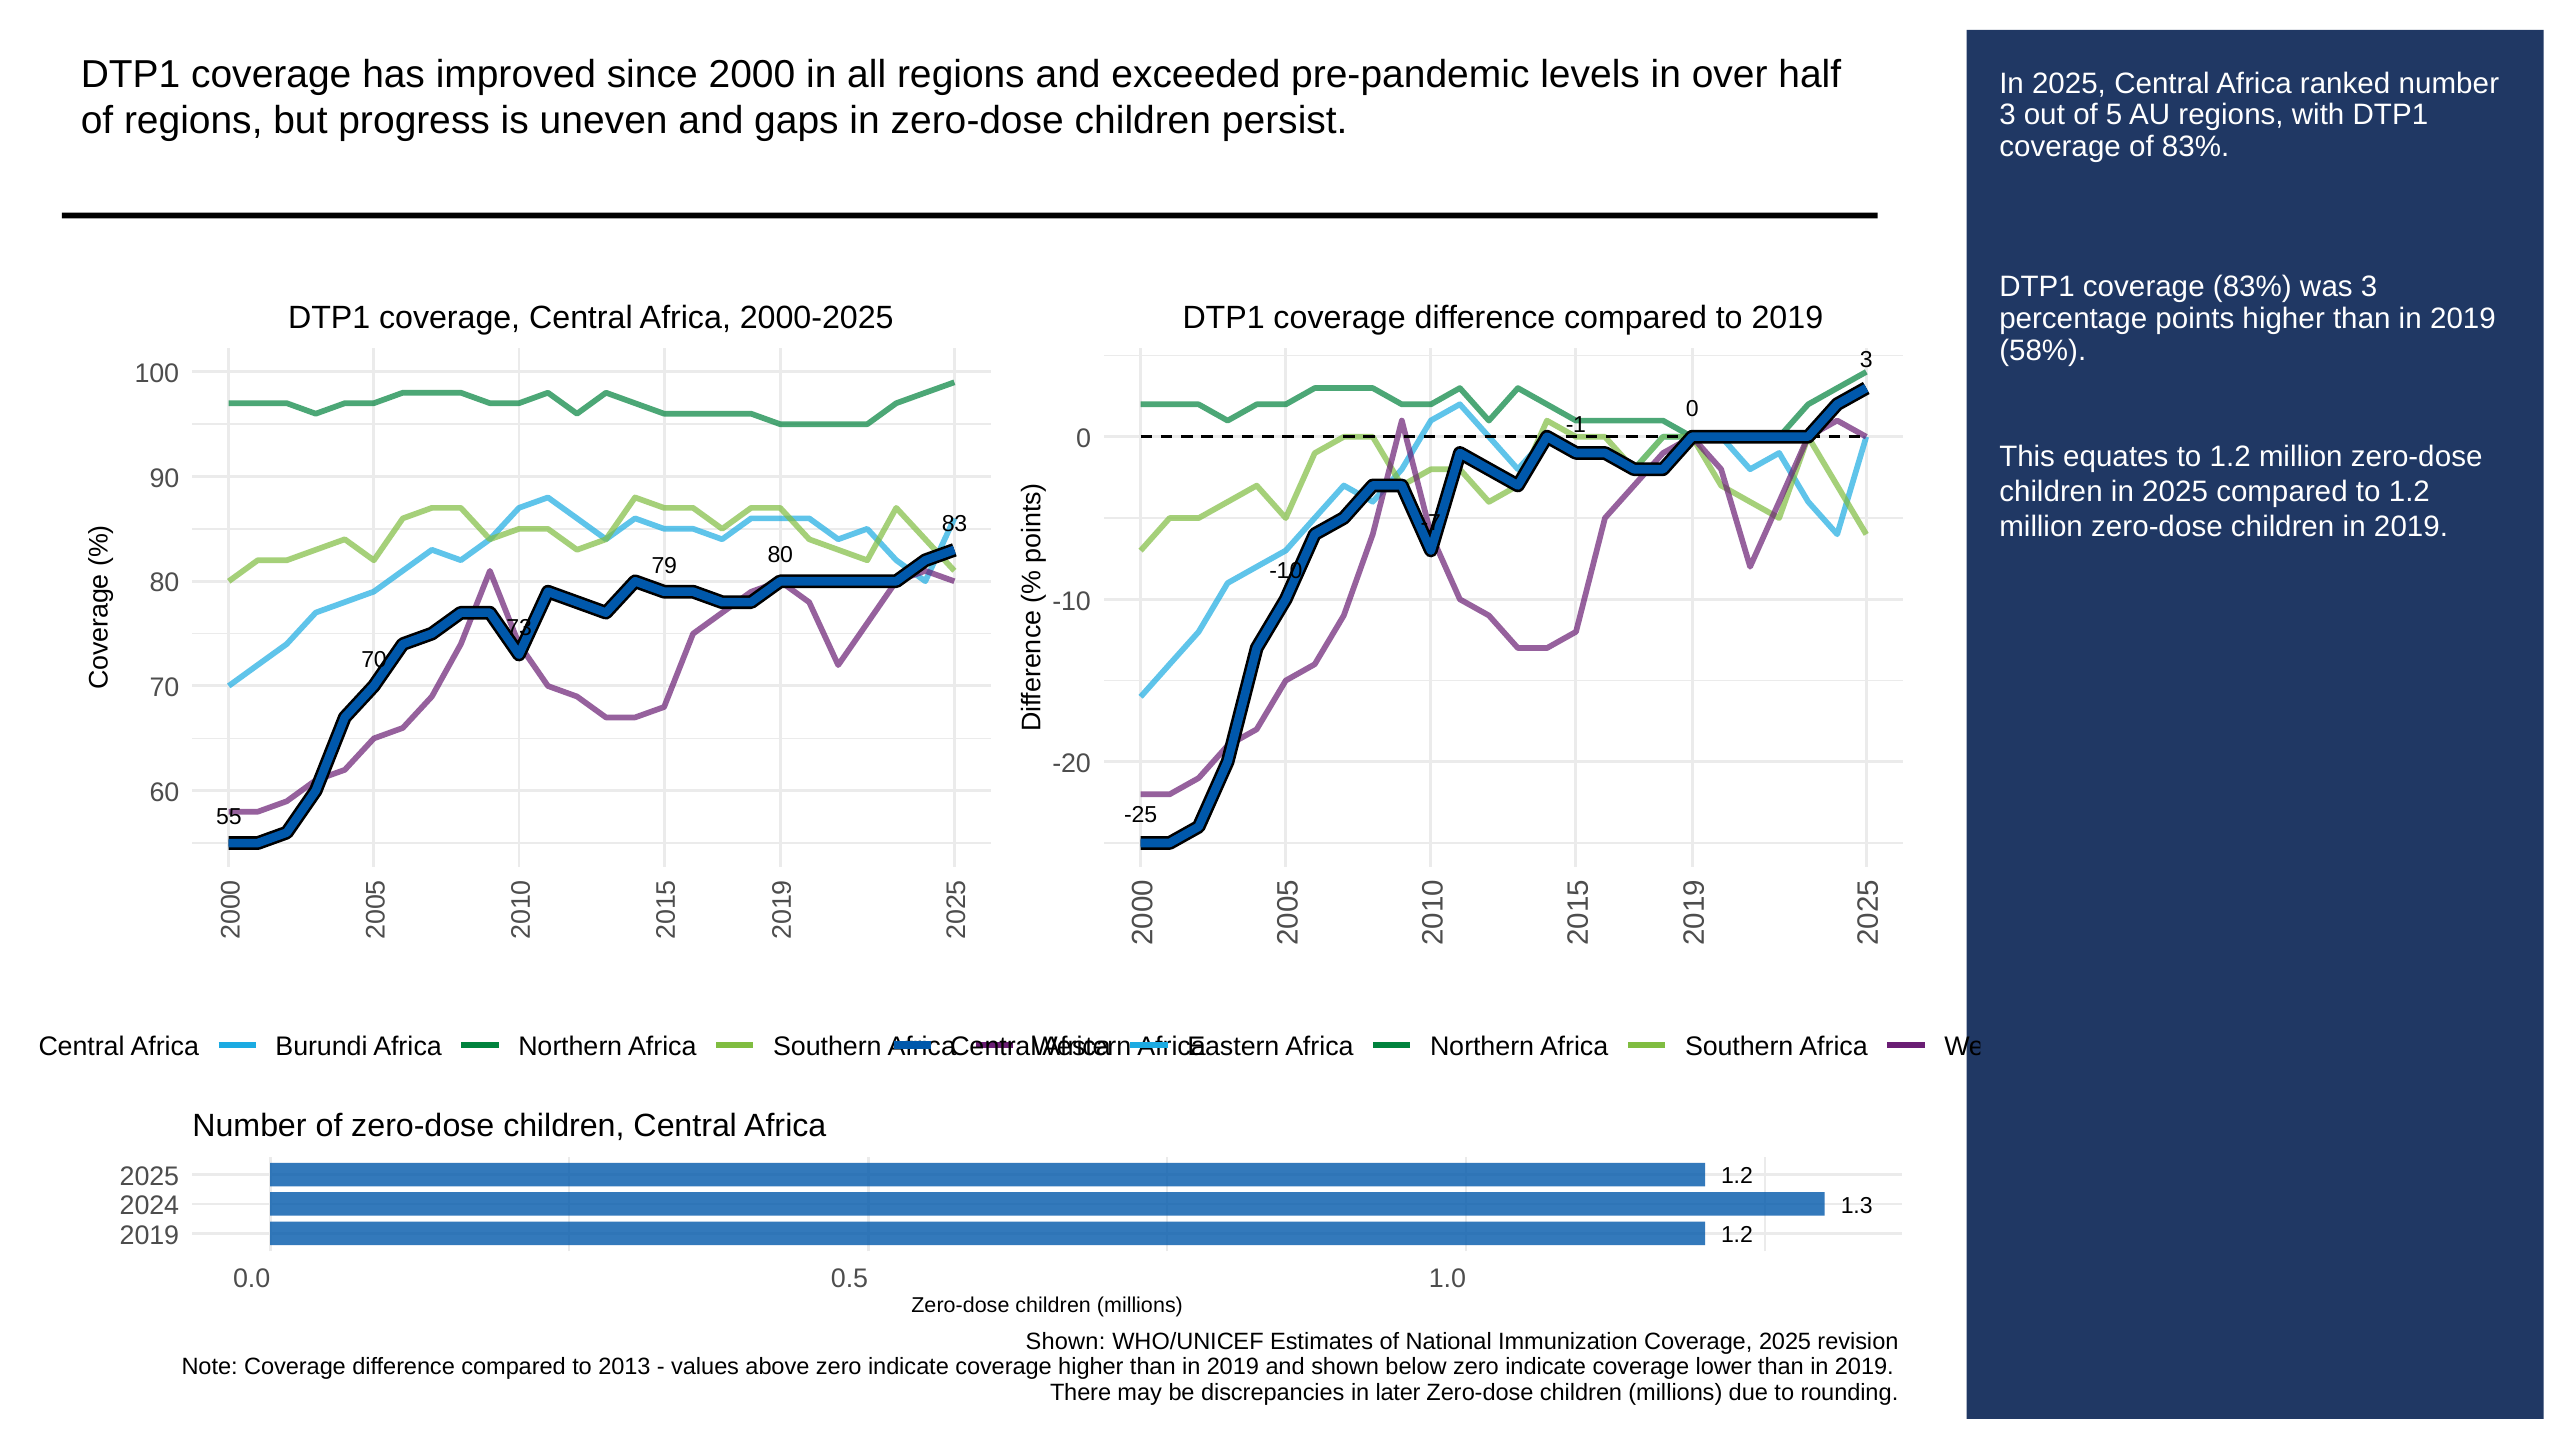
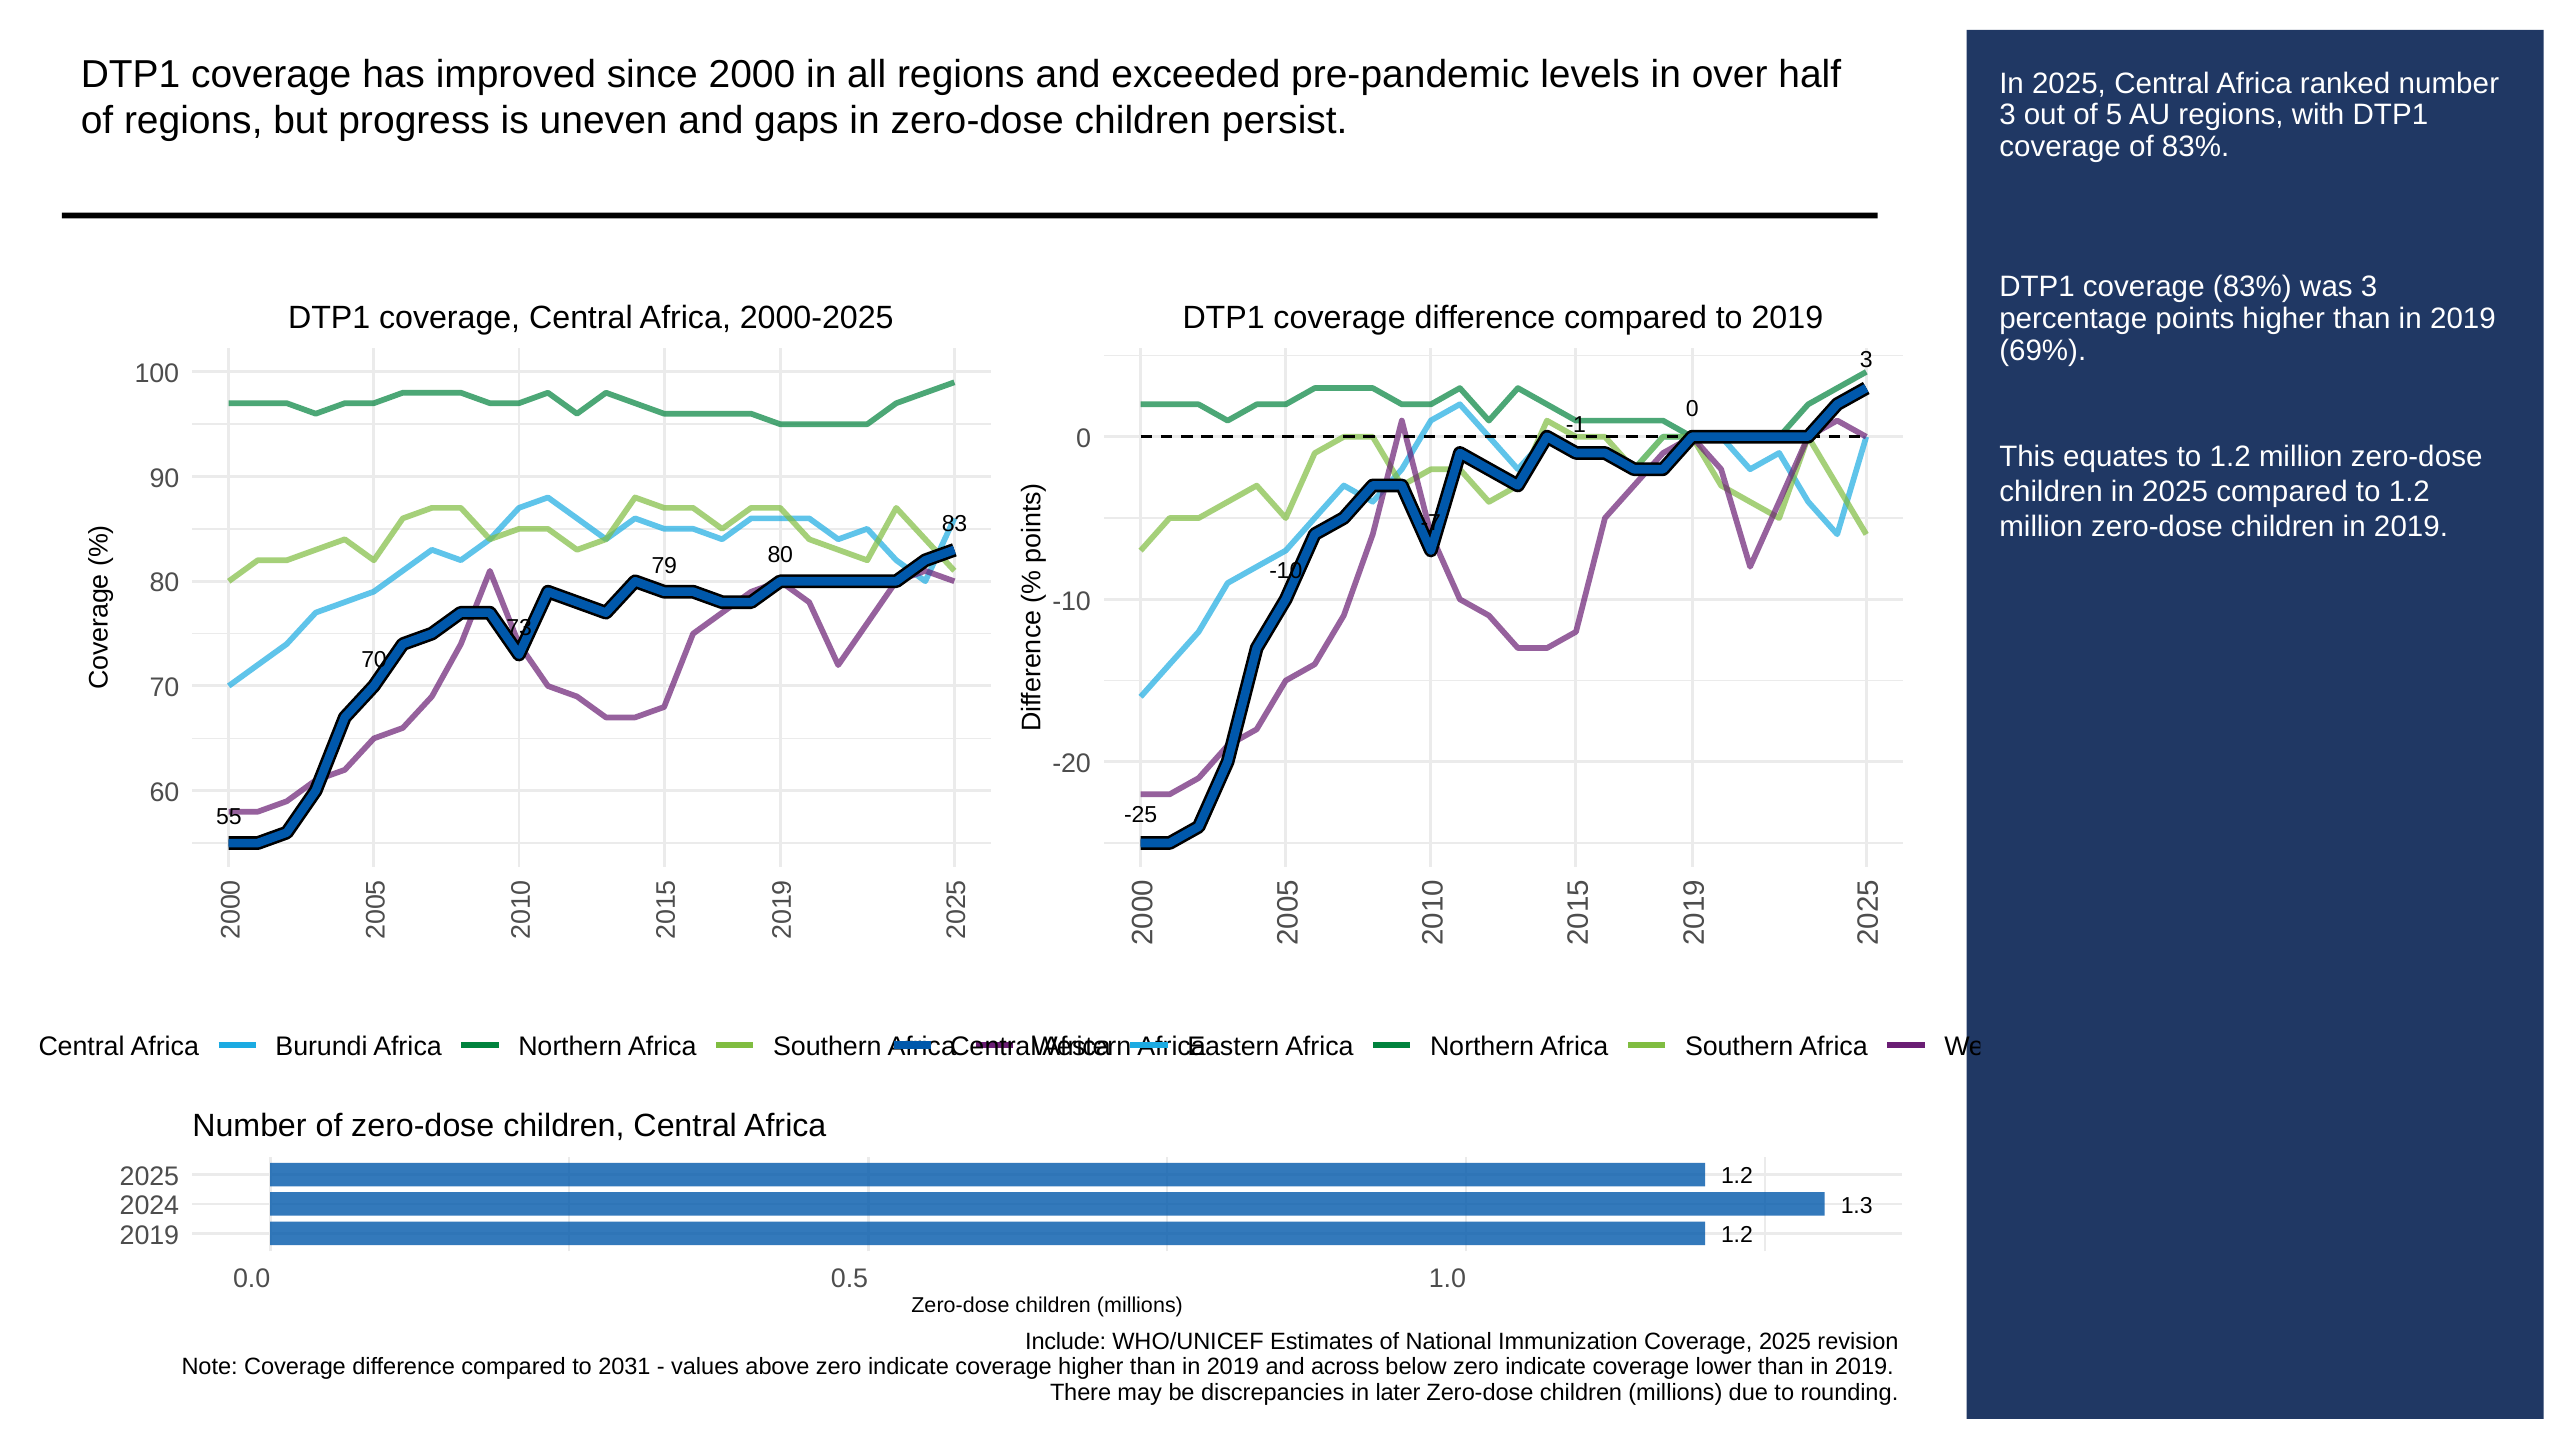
58%: 58% -> 69% (2043, 351)
Shown: Shown -> Include (1066, 1341)
2013: 2013 -> 2031 (624, 1367)
and shown: shown -> across (1345, 1367)
